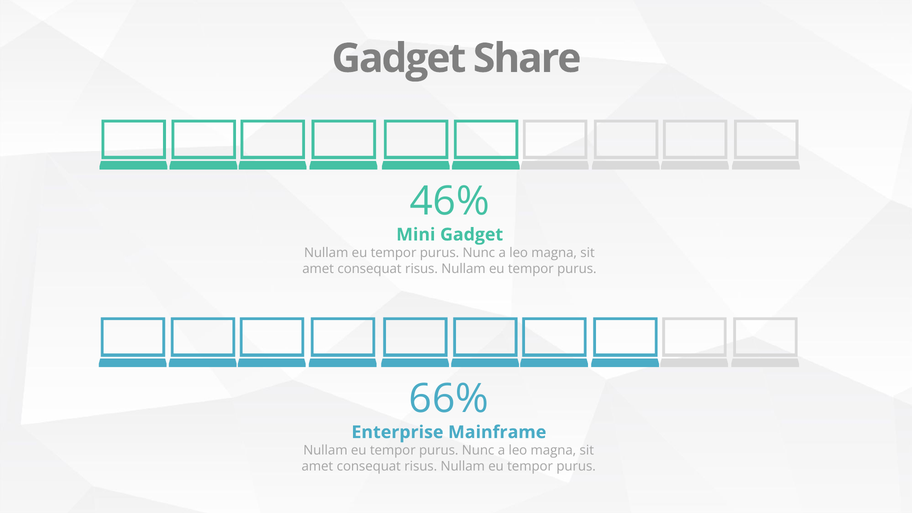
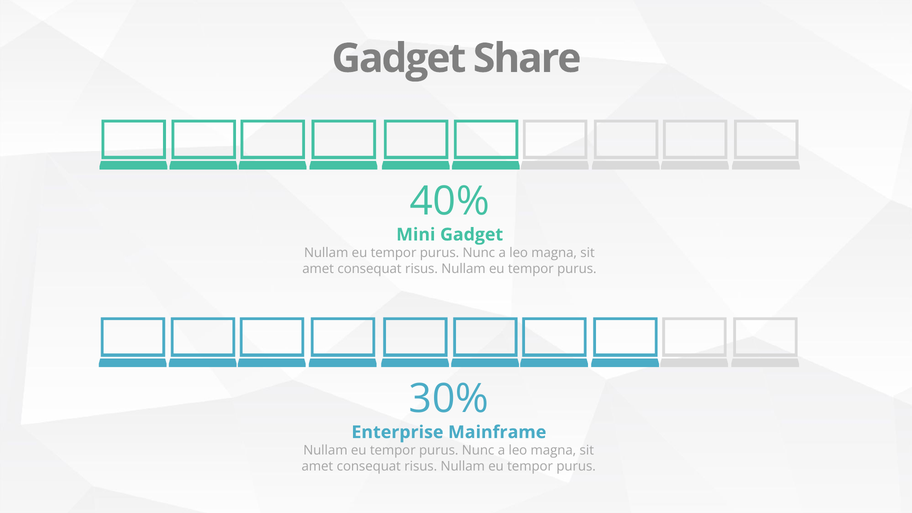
46%: 46% -> 40% (450, 201)
66%: 66% -> 30% (449, 399)
